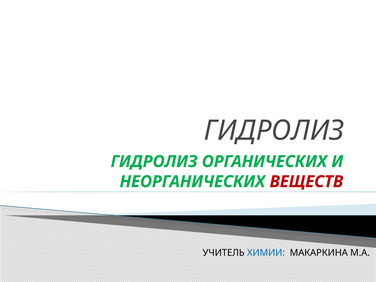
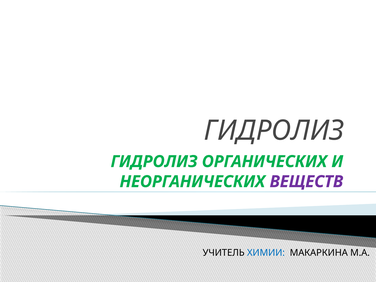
ВЕЩЕСТВ colour: red -> purple (306, 182)
